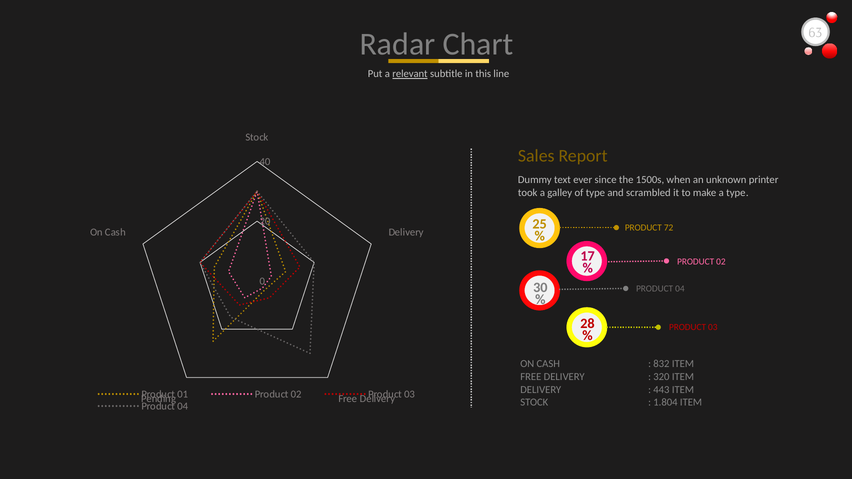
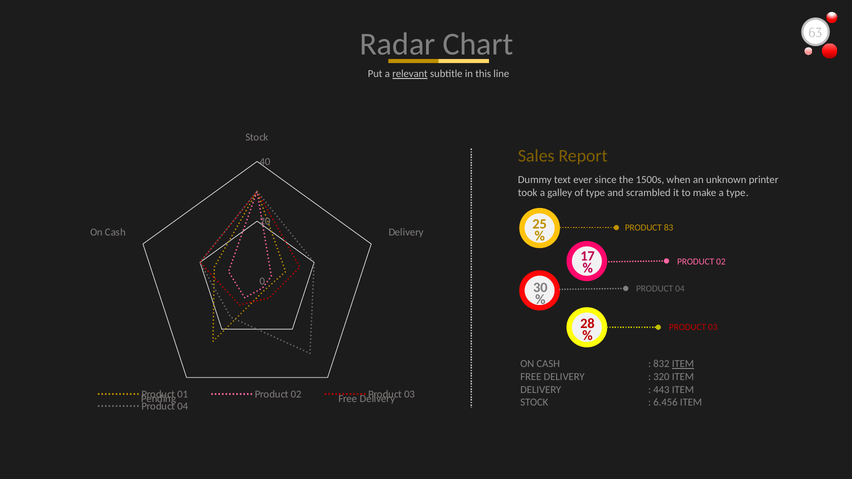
72: 72 -> 83 (669, 228)
ITEM underline: none -> present (683, 364)
1.804: 1.804 -> 6.456 (665, 403)
